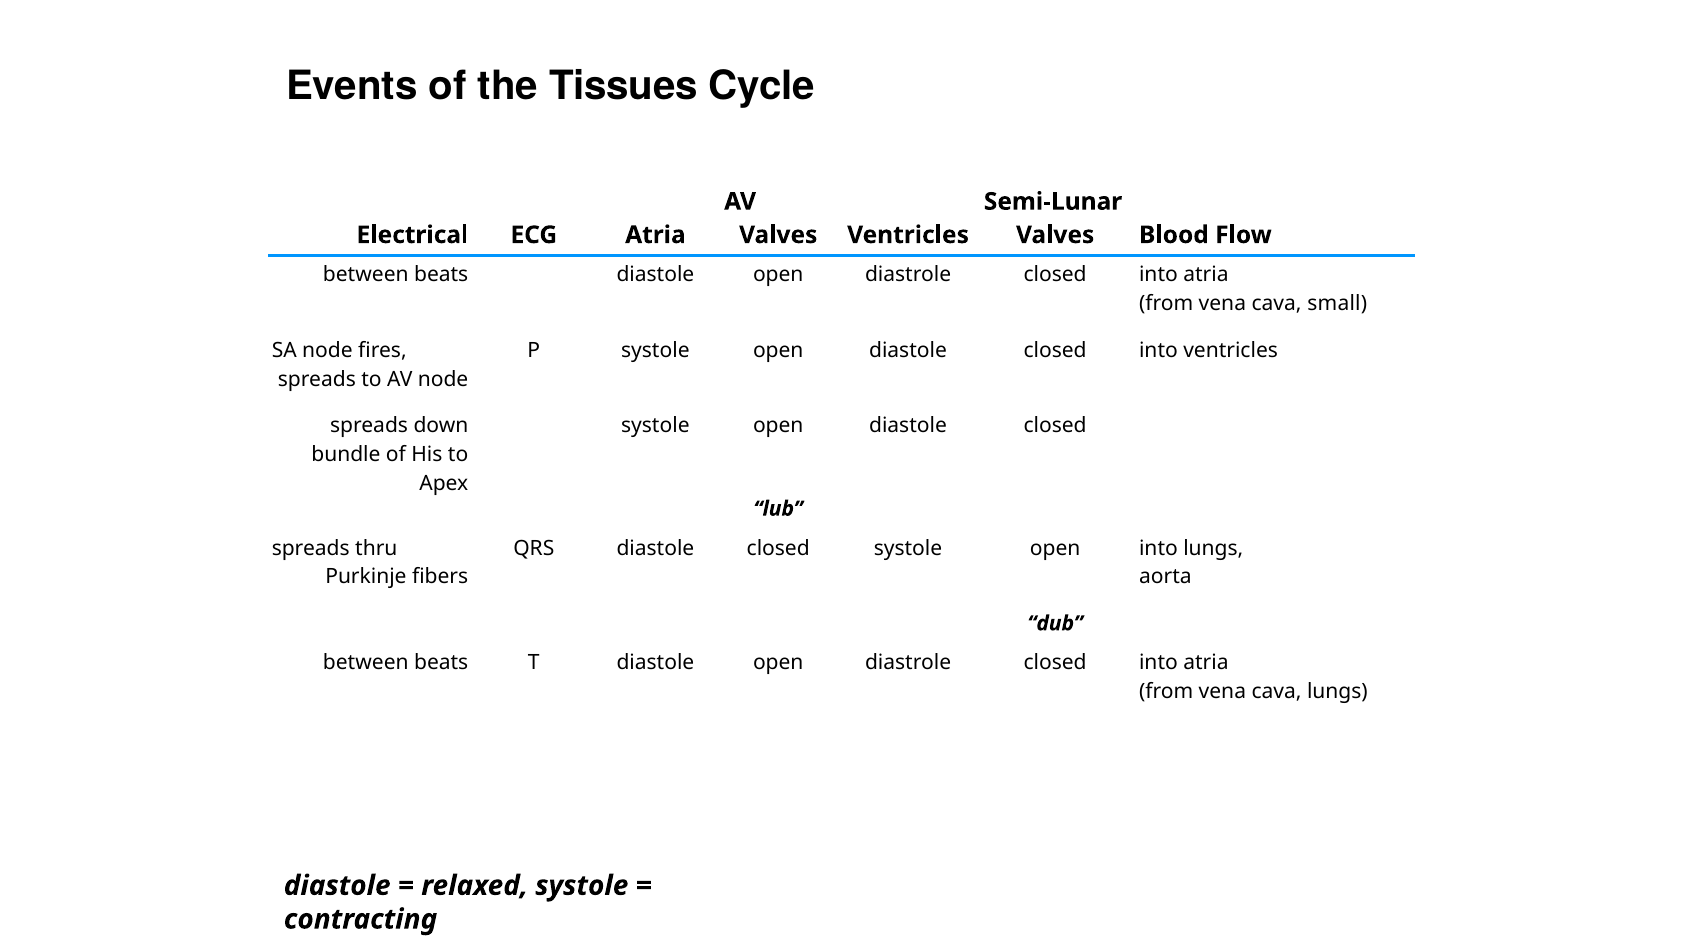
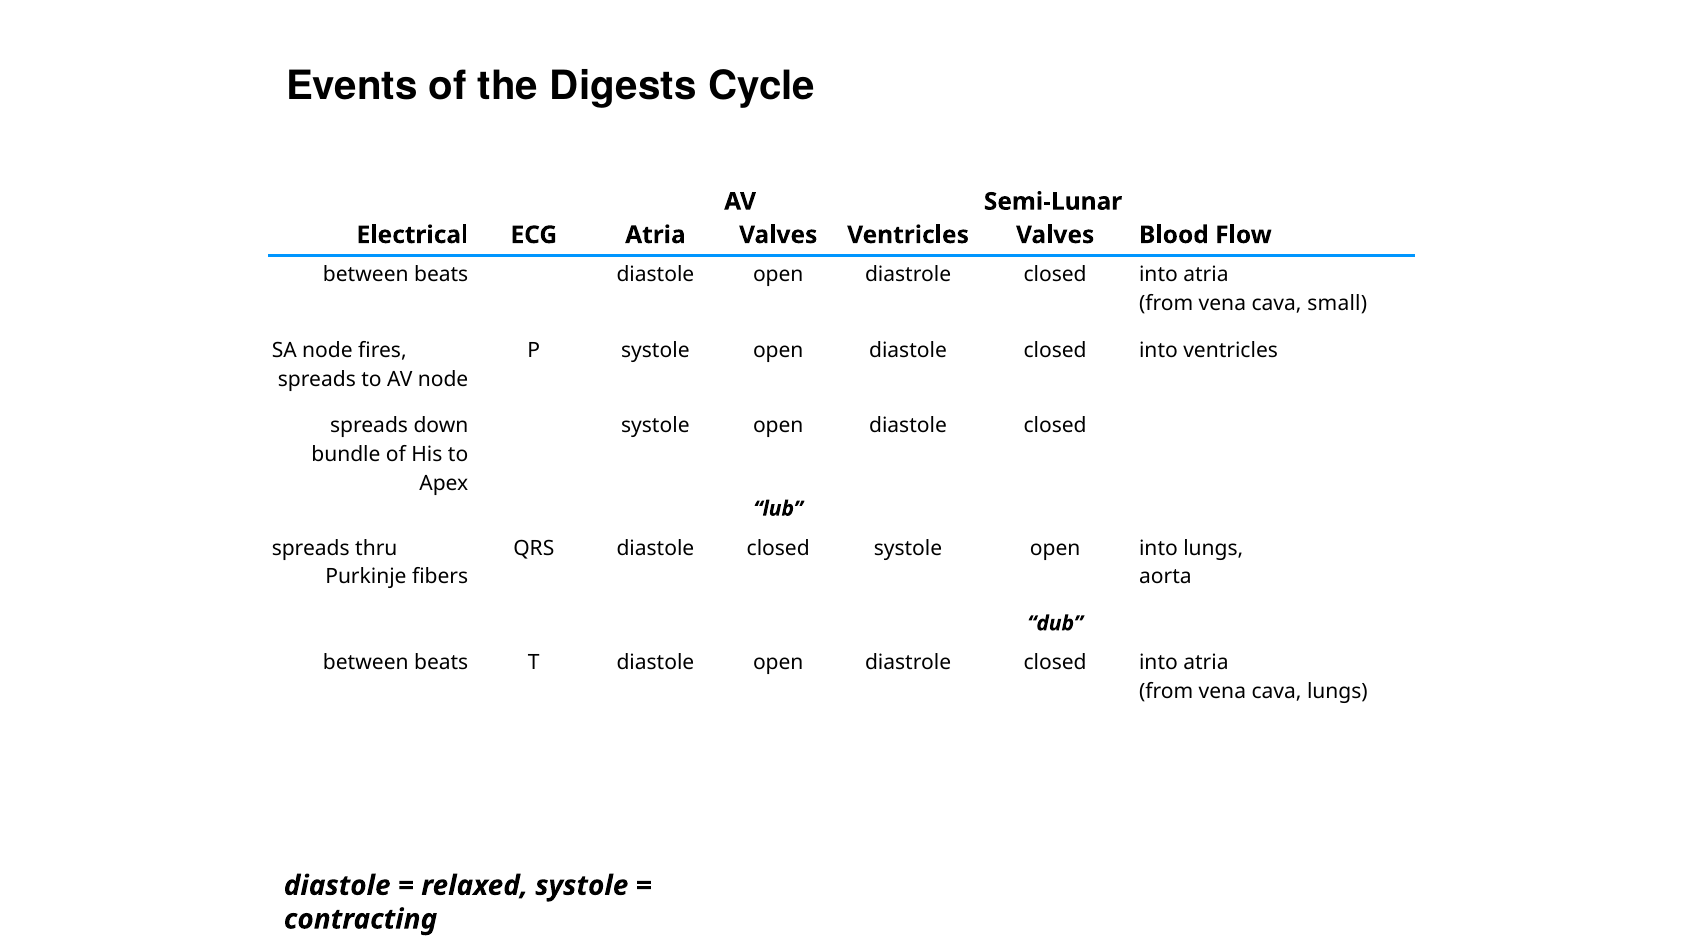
Tissues: Tissues -> Digests (623, 86)
